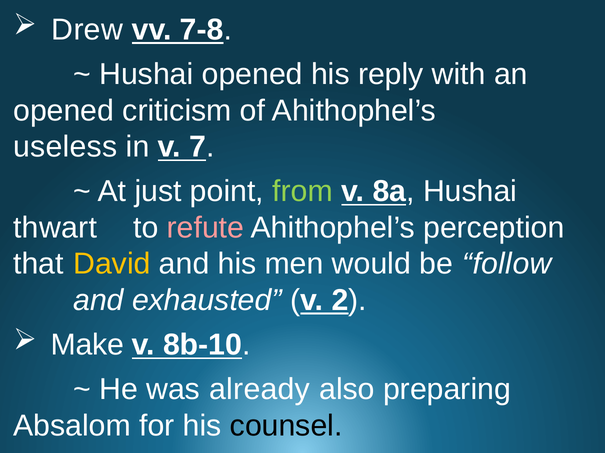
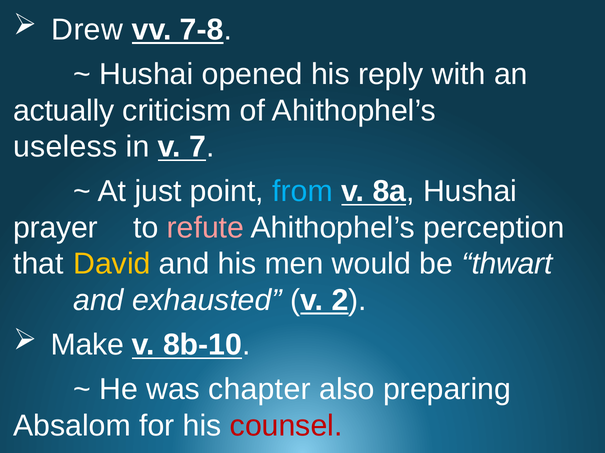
opened: opened -> actually (64, 111)
from colour: light green -> light blue (303, 192)
thwart: thwart -> prayer (55, 228)
follow: follow -> thwart (507, 264)
already: already -> chapter (260, 390)
counsel colour: black -> red (286, 426)
